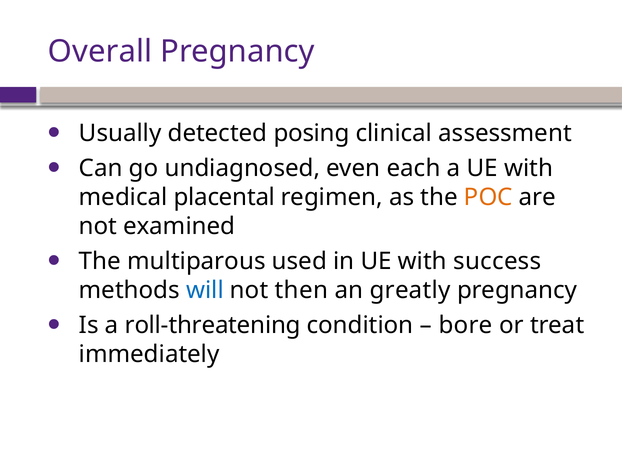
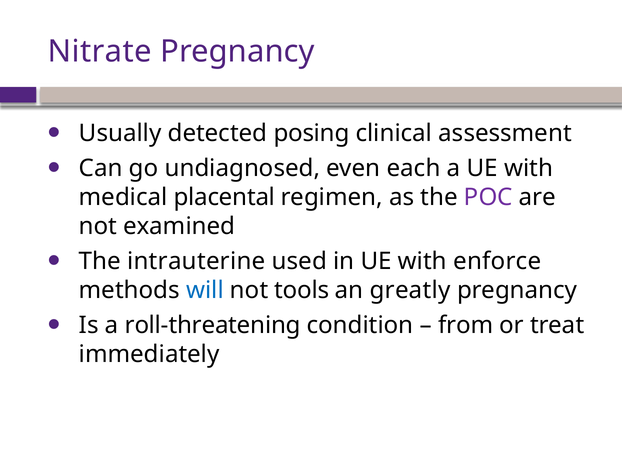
Overall: Overall -> Nitrate (100, 51)
POC colour: orange -> purple (488, 197)
multiparous: multiparous -> intrauterine (196, 262)
success: success -> enforce (497, 262)
then: then -> tools (302, 291)
bore: bore -> from (466, 326)
